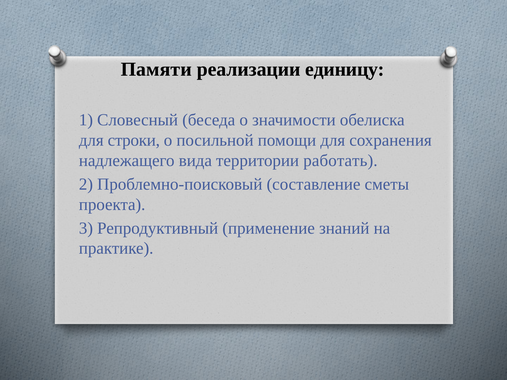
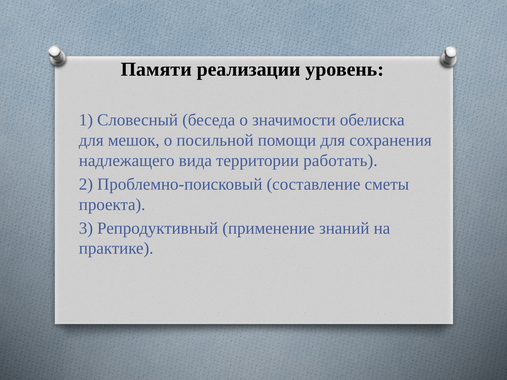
единицу: единицу -> уровень (345, 69)
строки: строки -> мешок (134, 140)
